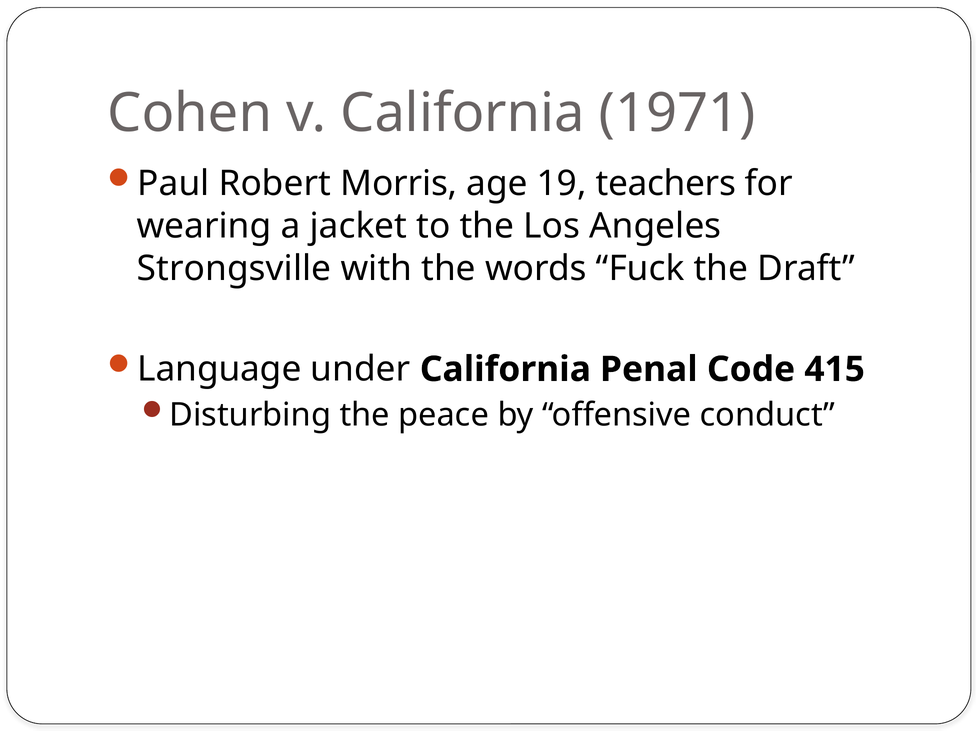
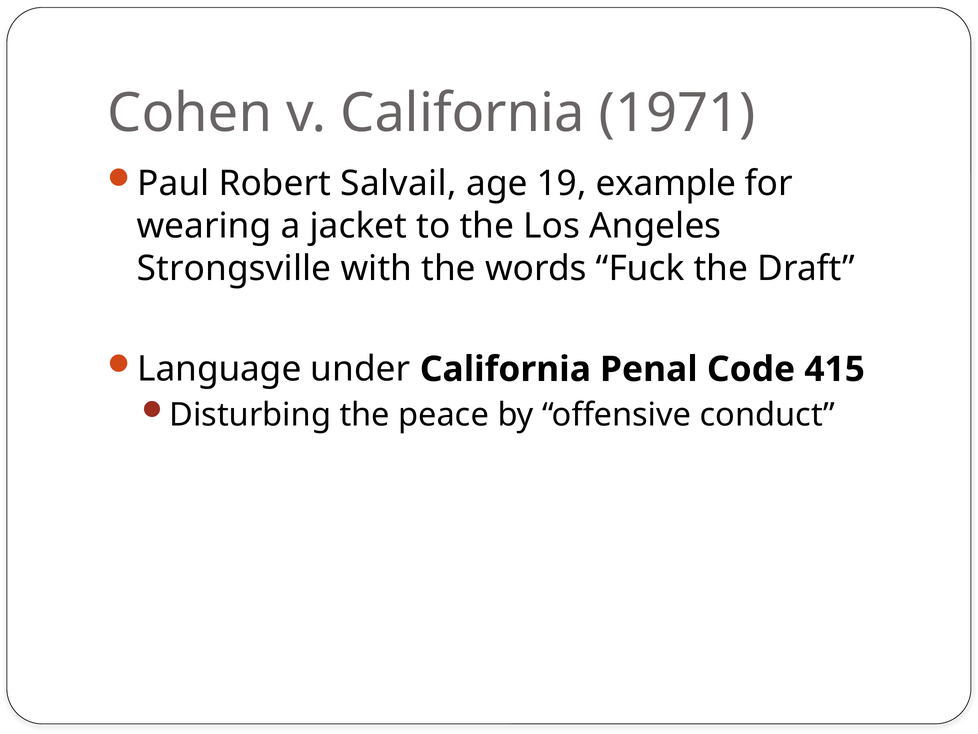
Morris: Morris -> Salvail (398, 183)
teachers: teachers -> example (666, 183)
